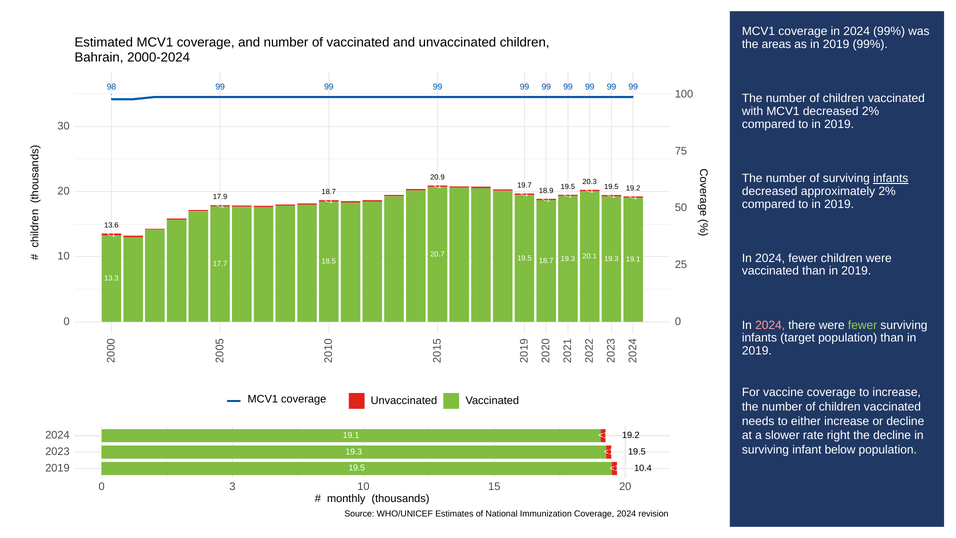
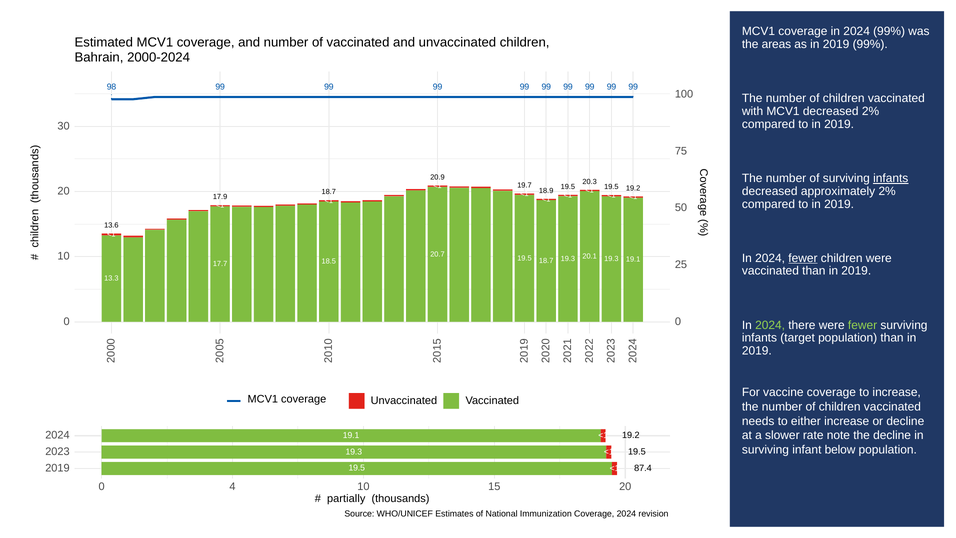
fewer underline: none -> present (803, 258)
2024 colour: pink -> light green (770, 325)
right: right -> note (838, 435)
10.4: 10.4 -> 87.4 (643, 468)
0 3: 3 -> 4 (233, 487)
monthly: monthly -> partially (346, 498)
